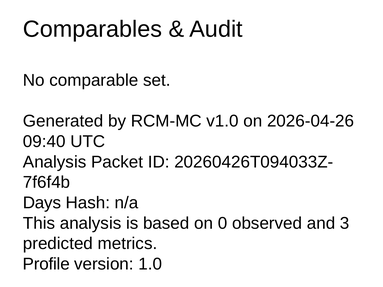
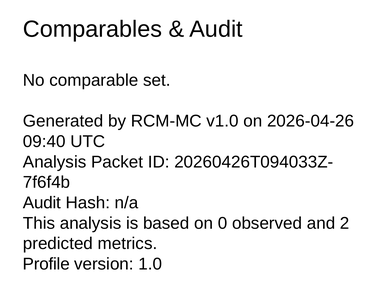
Days: Days -> Audit (42, 203)
3: 3 -> 2 (345, 223)
